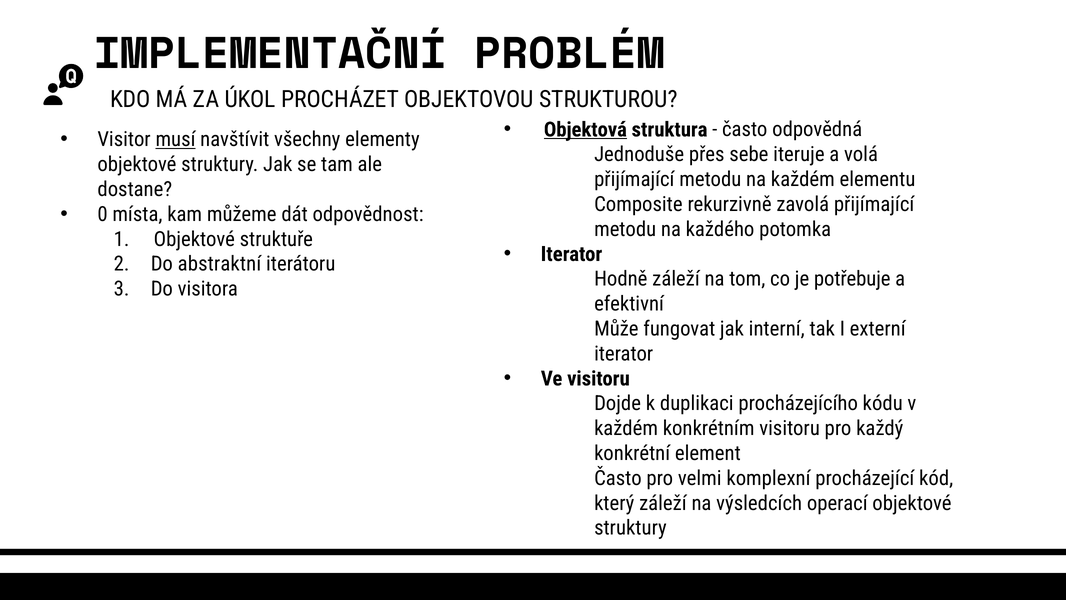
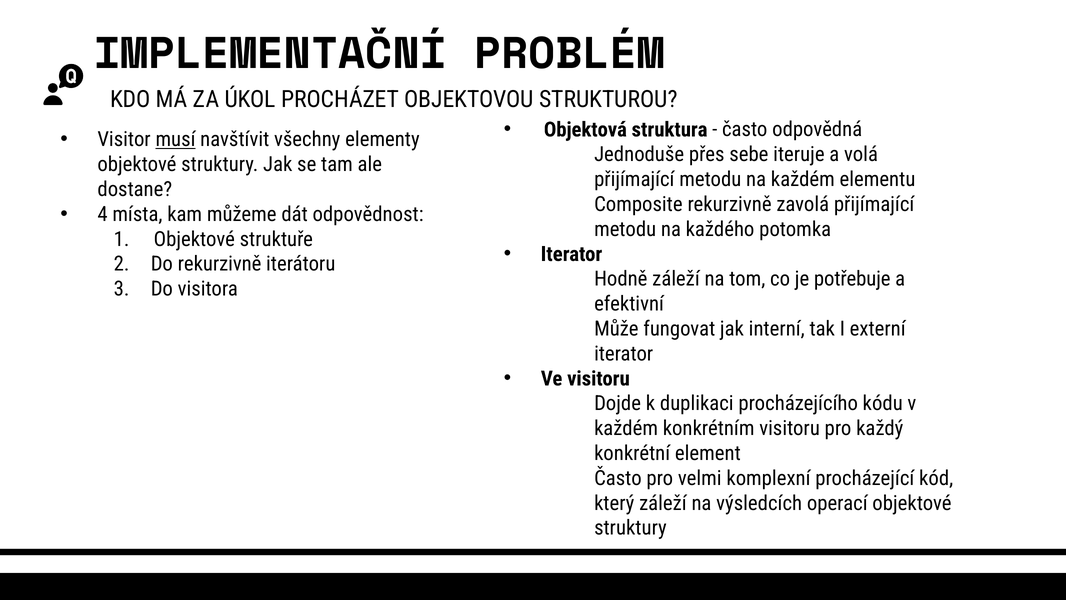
Objektová underline: present -> none (585, 130)
0: 0 -> 4 (103, 214)
Do abstraktní: abstraktní -> rekurzivně (220, 264)
